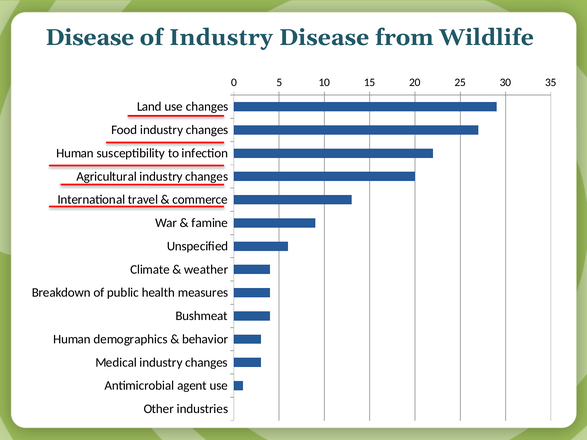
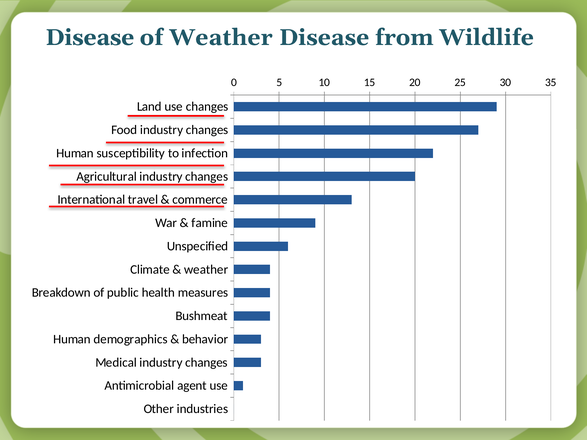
of Industry: Industry -> Weather (221, 37)
